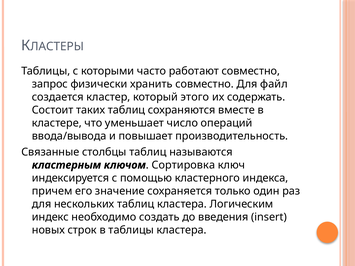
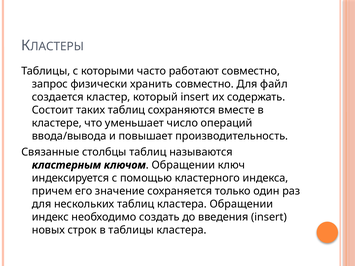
который этого: этого -> insert (195, 97)
Сортировка: Сортировка -> Обращении (183, 165)
кластера Логическим: Логическим -> Обращении (241, 204)
